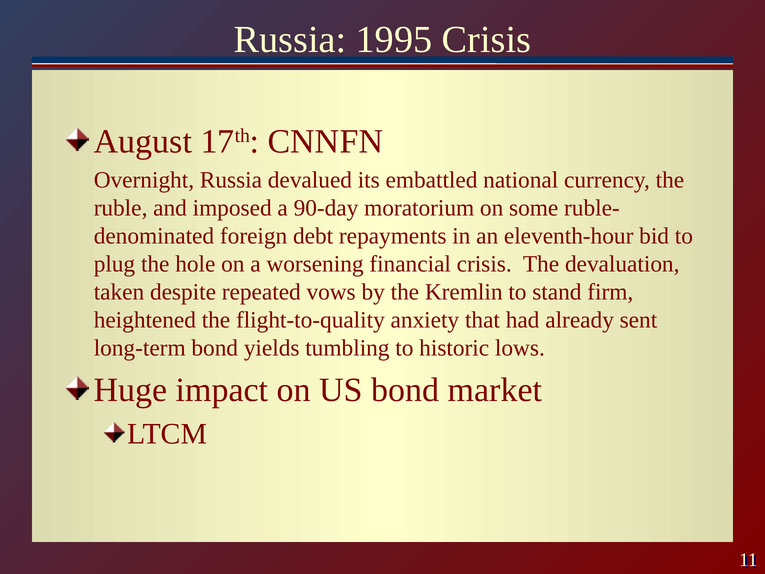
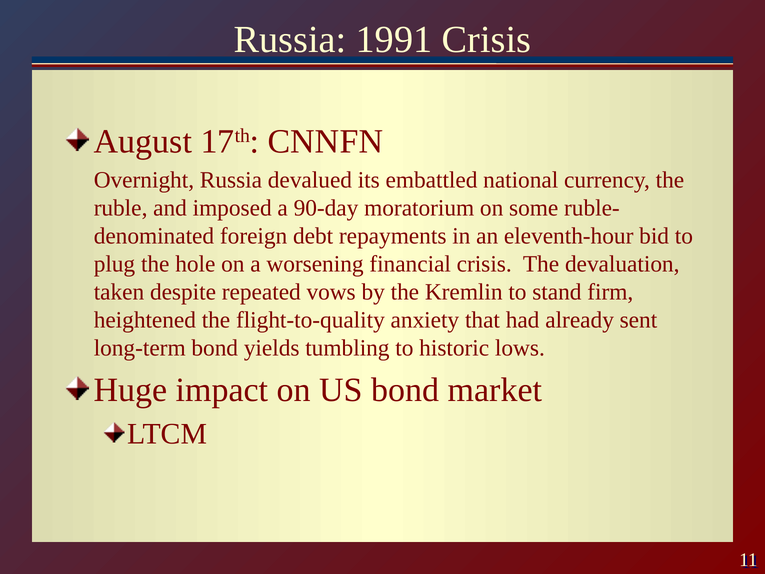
1995: 1995 -> 1991 (394, 40)
